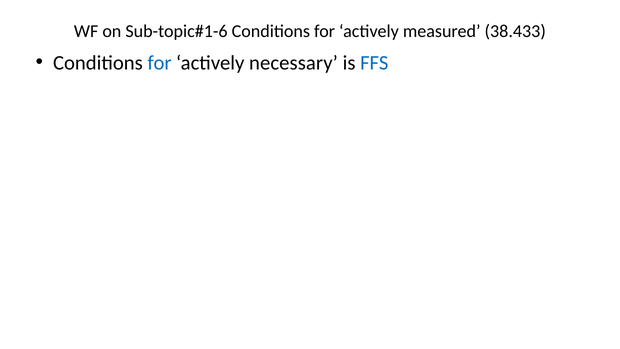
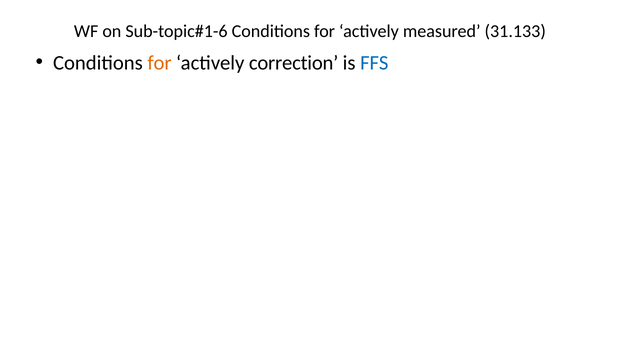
38.433: 38.433 -> 31.133 (515, 31)
for colour: blue -> orange (160, 63)
necessary: necessary -> correction (294, 63)
